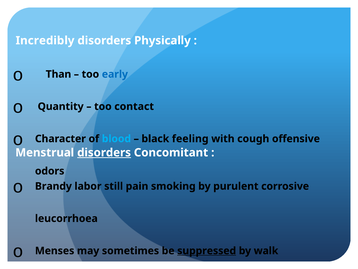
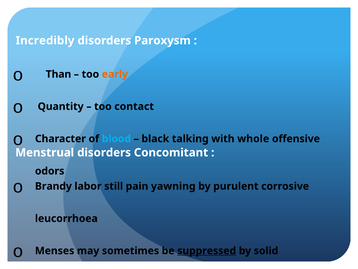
Physically: Physically -> Paroxysm (162, 40)
early colour: blue -> orange (115, 74)
feeling: feeling -> talking (190, 139)
cough: cough -> whole (253, 139)
disorders underline: present -> none (104, 152)
smoking: smoking -> yawning (173, 186)
walk: walk -> solid (266, 250)
